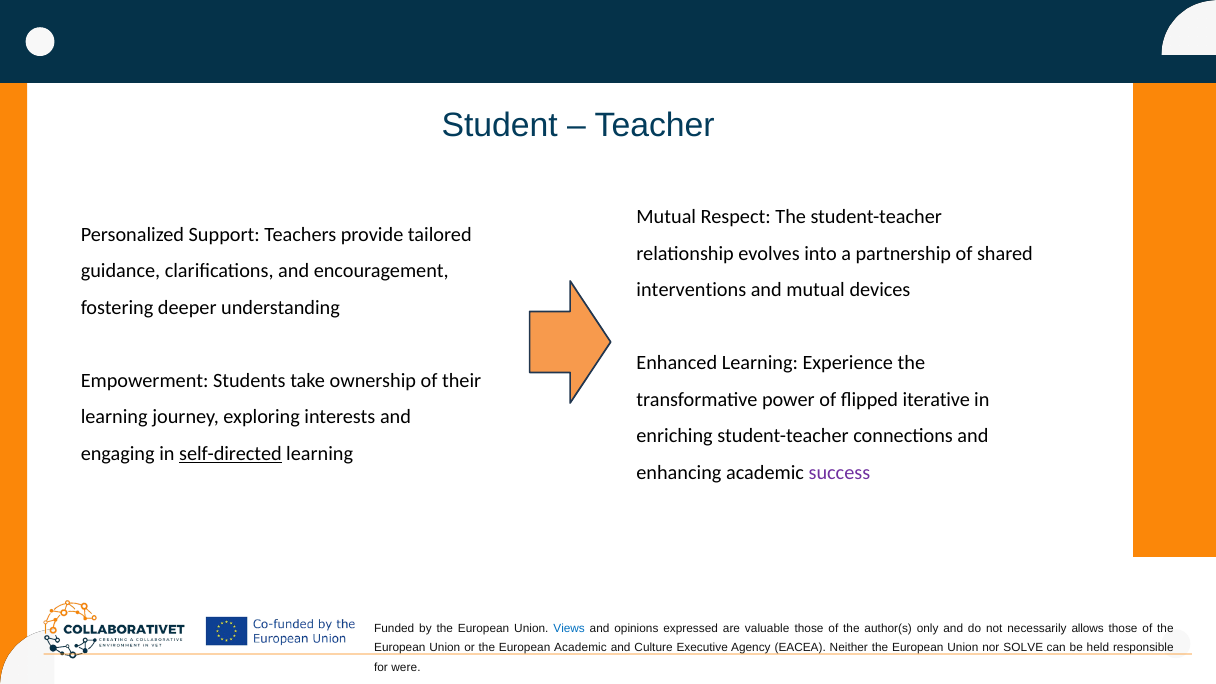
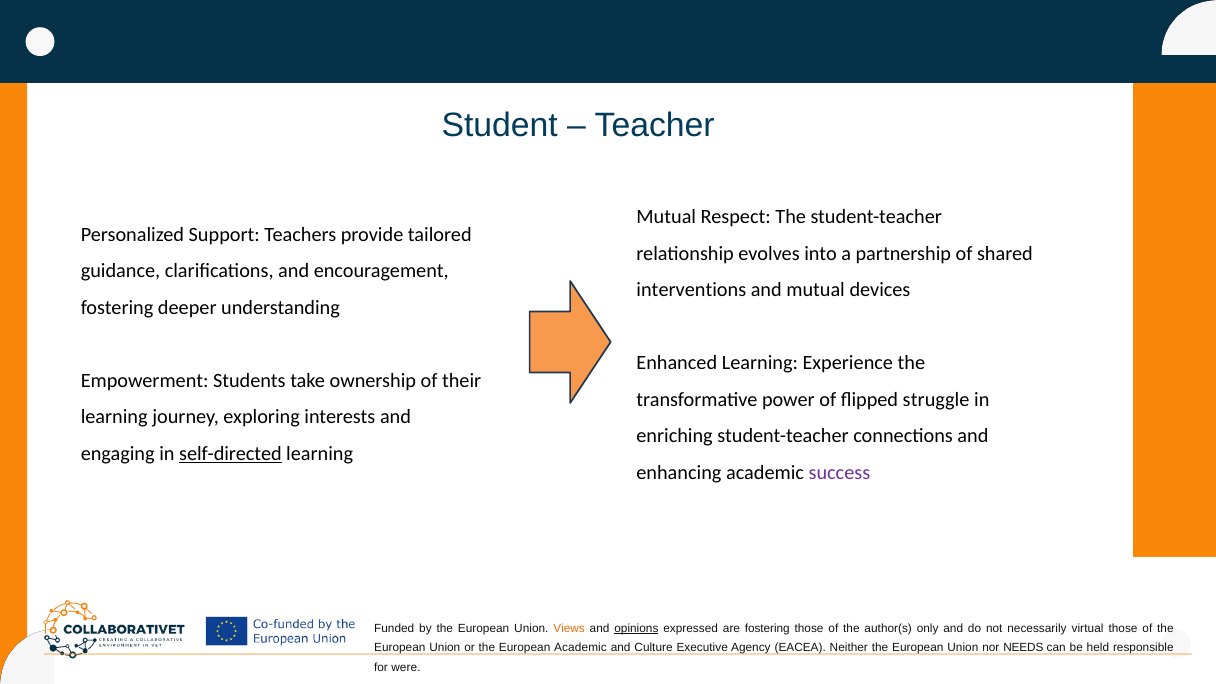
iterative: iterative -> struggle (936, 400)
Views colour: blue -> orange (569, 628)
opinions underline: none -> present (636, 628)
are valuable: valuable -> fostering (767, 628)
allows: allows -> virtual (1088, 628)
SOLVE: SOLVE -> NEEDS (1023, 648)
